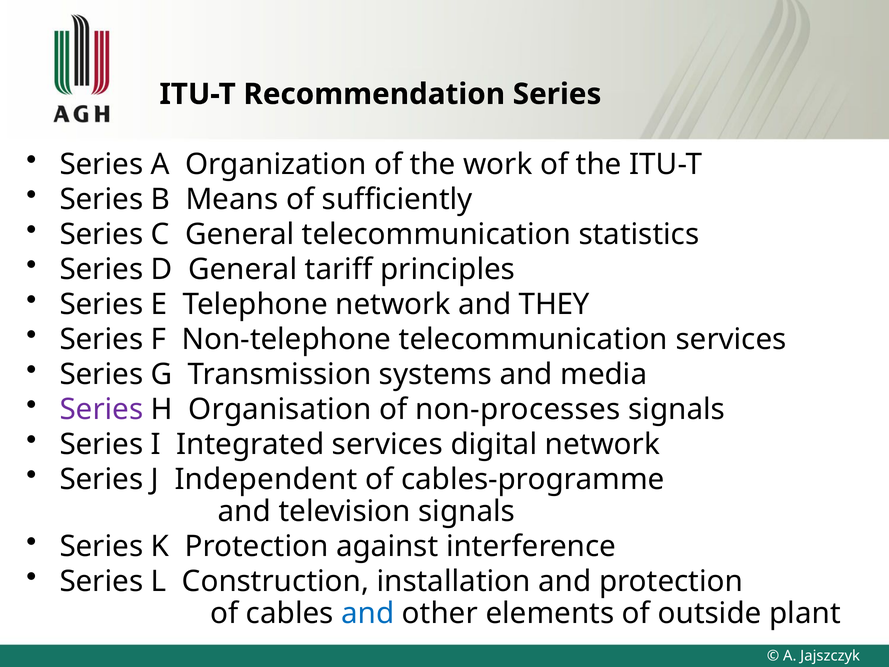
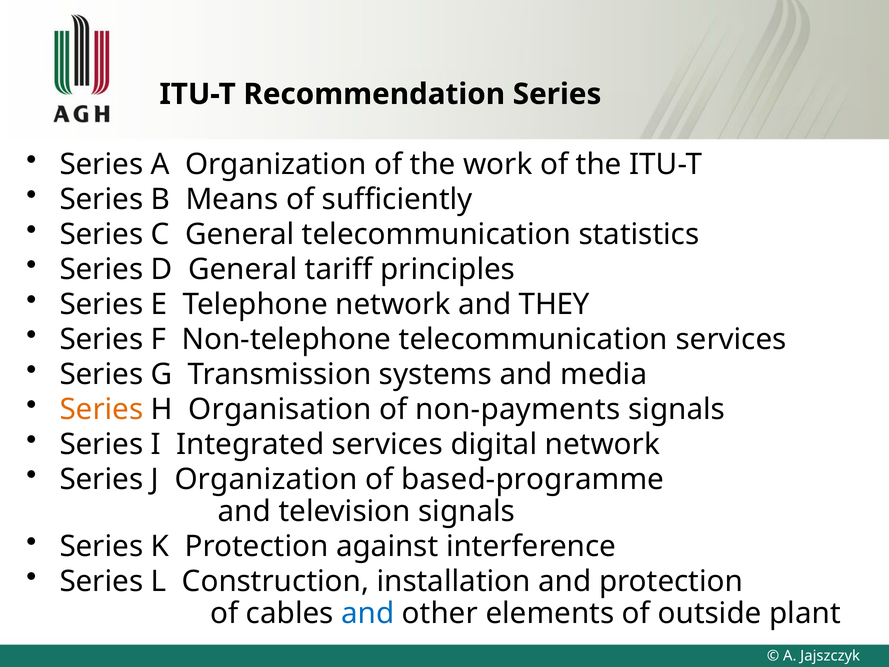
Series colour: purple -> orange (101, 409)
non-processes: non-processes -> non-payments (518, 409)
J Independent: Independent -> Organization (266, 479)
cables-programme: cables-programme -> based-programme (533, 479)
